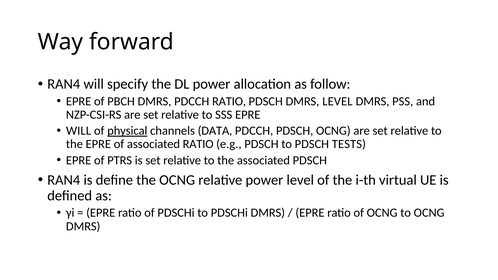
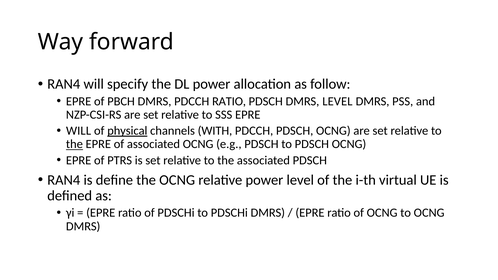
DATA: DATA -> WITH (215, 131)
the underline: none -> present (74, 144)
associated RATIO: RATIO -> OCNG (198, 144)
to PDSCH TESTS: TESTS -> OCNG (349, 144)
